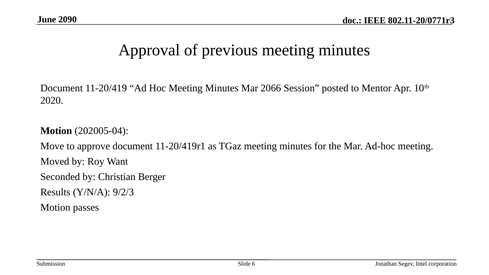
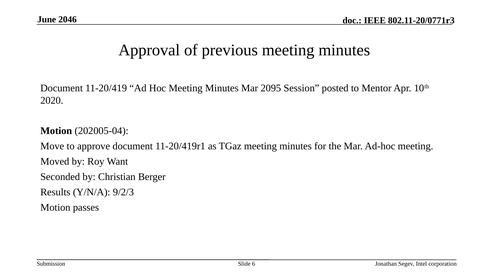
2090: 2090 -> 2046 (68, 19)
2066: 2066 -> 2095 (271, 88)
